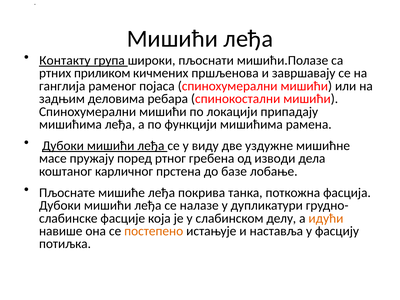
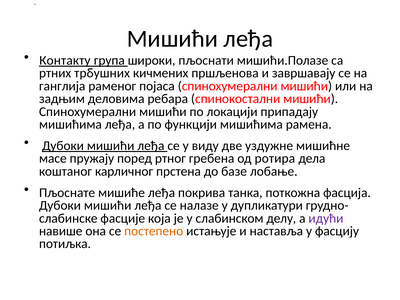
приликом: приликом -> трбушних (102, 73)
изводи: изводи -> ротира (275, 159)
идући colour: orange -> purple (326, 218)
